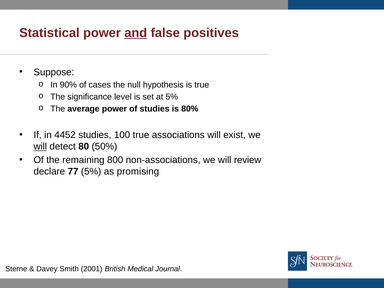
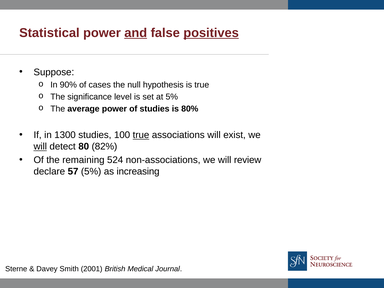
positives underline: none -> present (211, 33)
4452: 4452 -> 1300 (65, 135)
true underline: none -> present (141, 135)
50%: 50% -> 82% (104, 147)
800: 800 -> 524 (115, 160)
77: 77 -> 57 (73, 172)
promising: promising -> increasing (138, 172)
